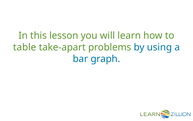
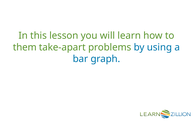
table: table -> them (25, 47)
